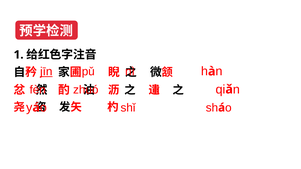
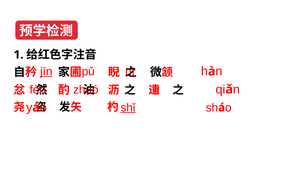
shǐ underline: none -> present (128, 108)
